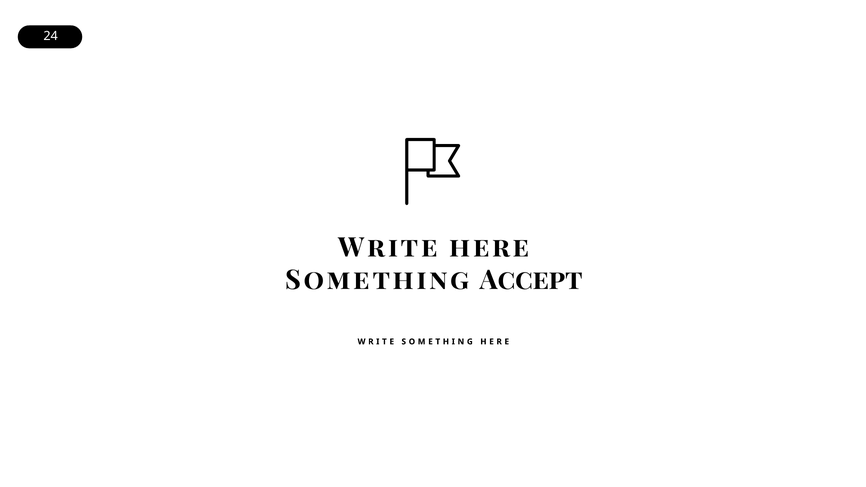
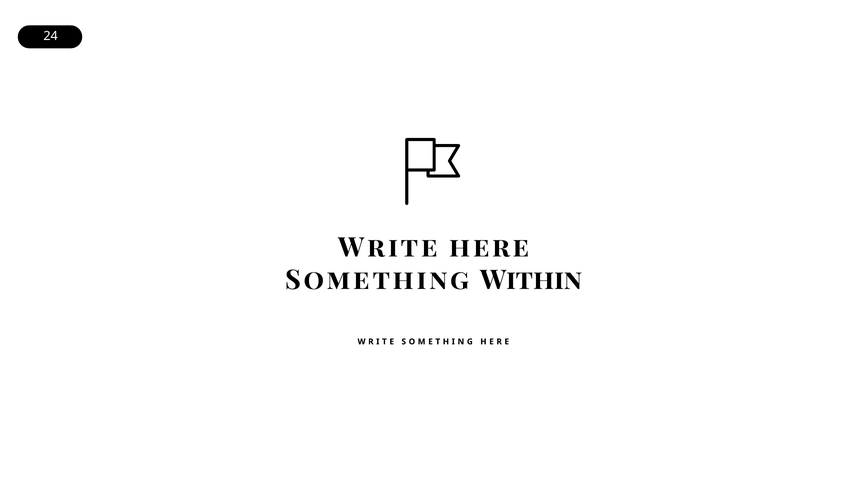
Accept: Accept -> Within (531, 280)
